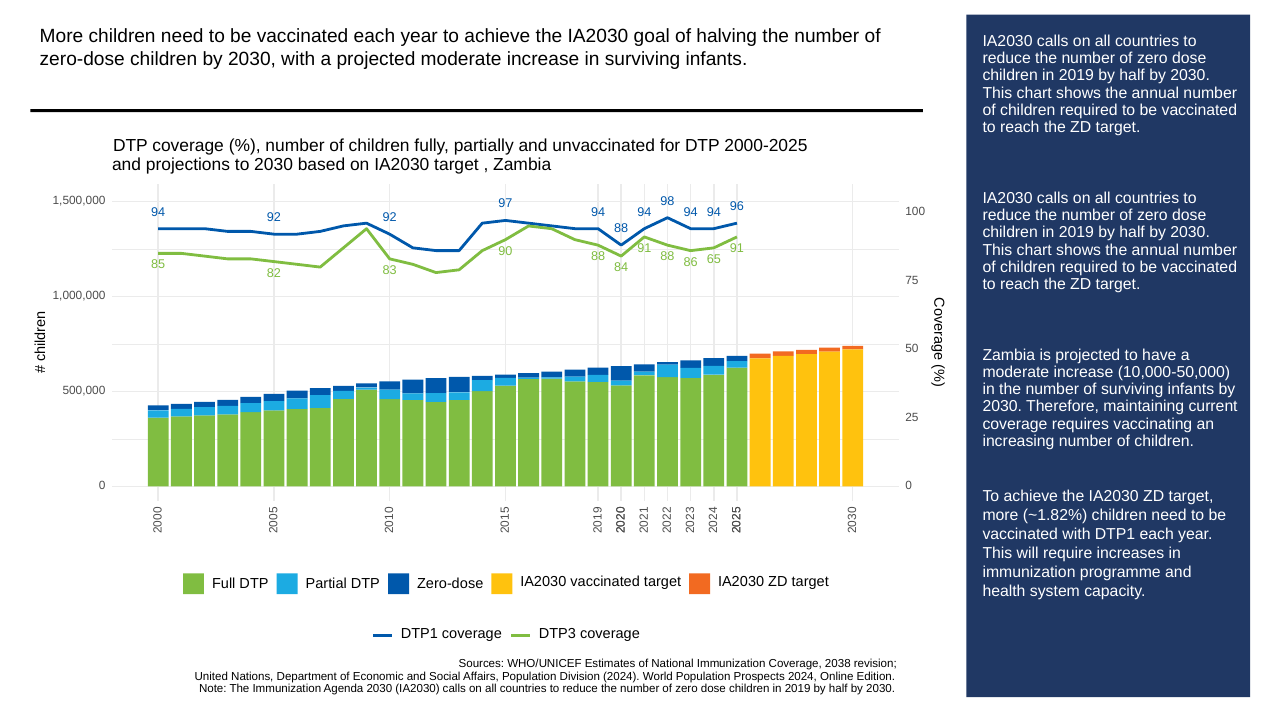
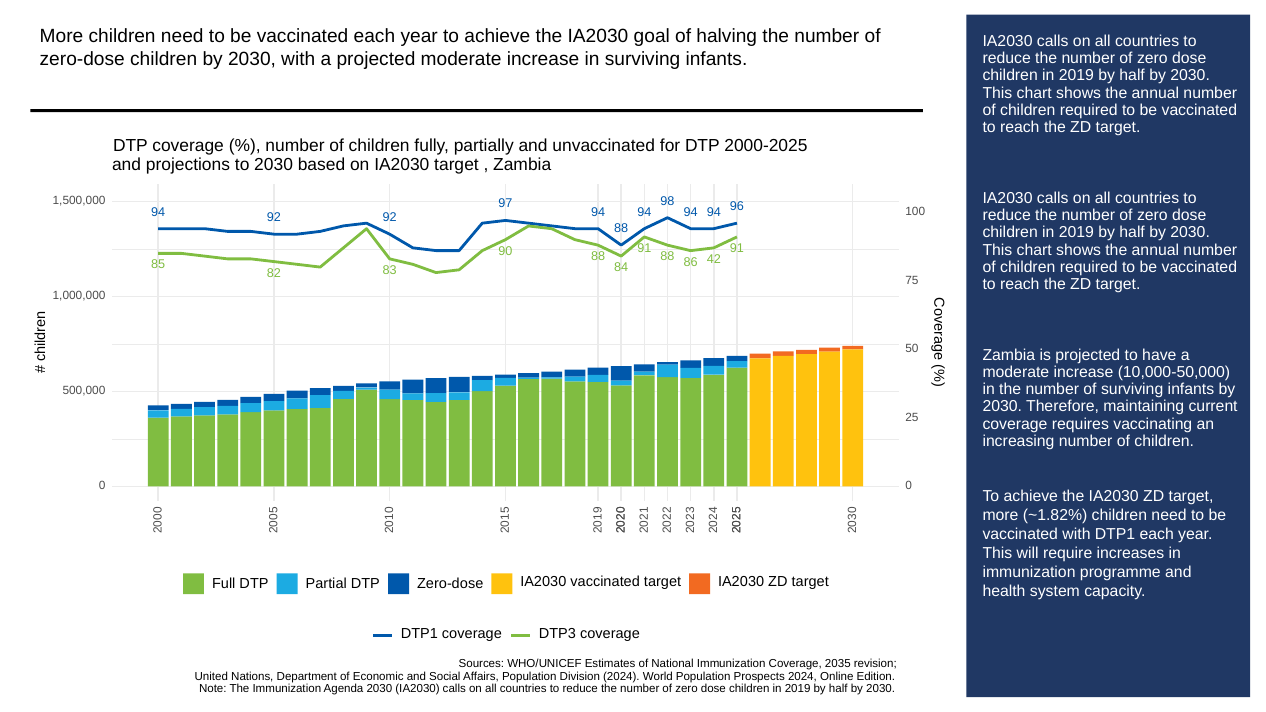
65: 65 -> 42 (714, 259)
2038: 2038 -> 2035 (838, 664)
